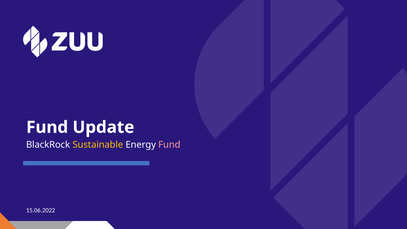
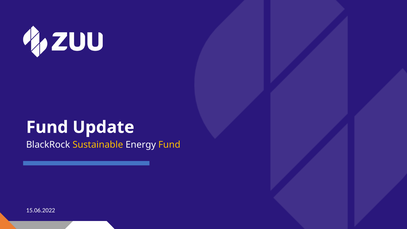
Fund colour: pink -> yellow (169, 145)
